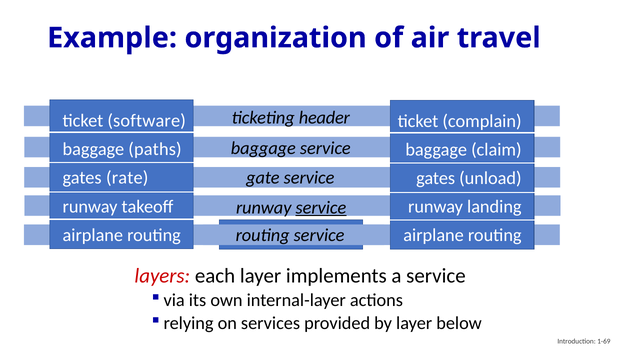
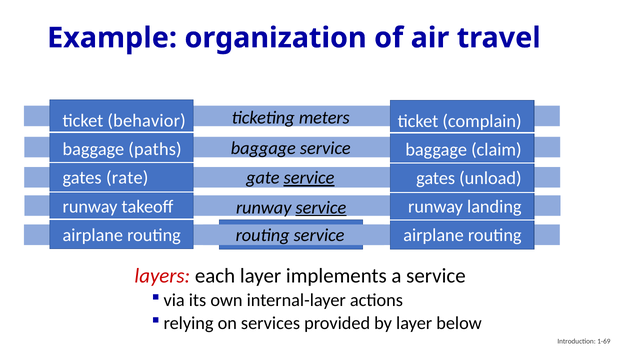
header: header -> meters (324, 117)
software: software -> behavior (147, 121)
service underline: none -> present (309, 178)
